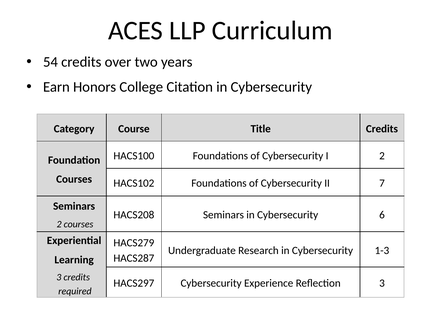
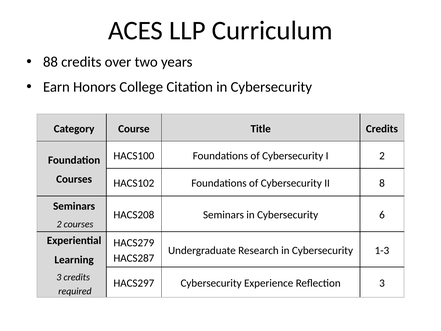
54: 54 -> 88 (50, 62)
7: 7 -> 8 (382, 183)
